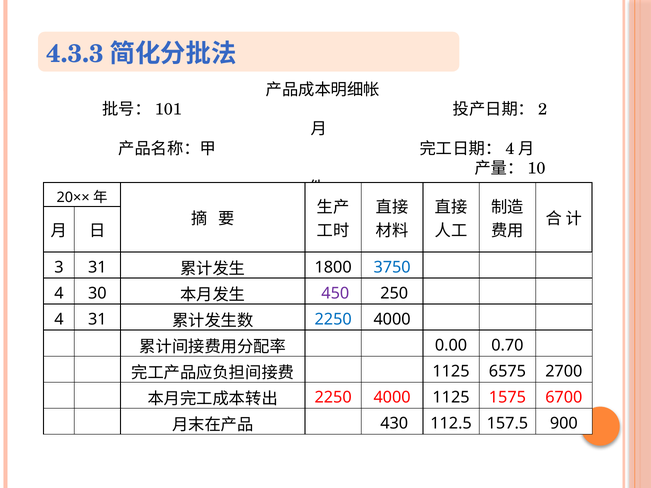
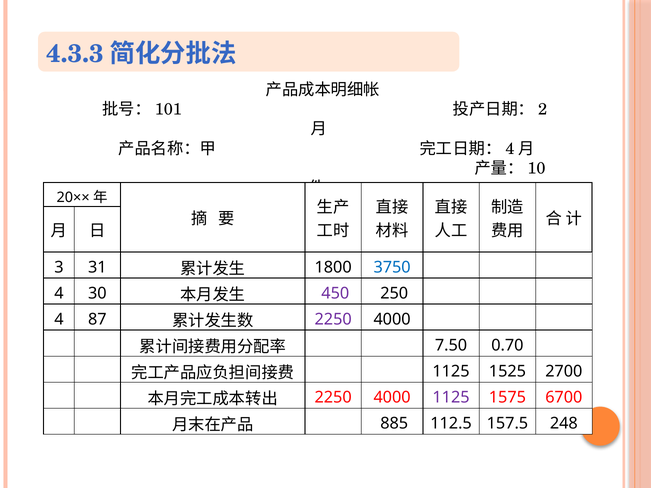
4 31: 31 -> 87 (97, 319)
2250 colour: blue -> purple (333, 319)
0.00: 0.00 -> 7.50 (451, 345)
6575: 6575 -> 1525 (507, 372)
1125 colour: black -> purple (451, 398)
430: 430 -> 885 (394, 424)
900: 900 -> 248 (564, 424)
